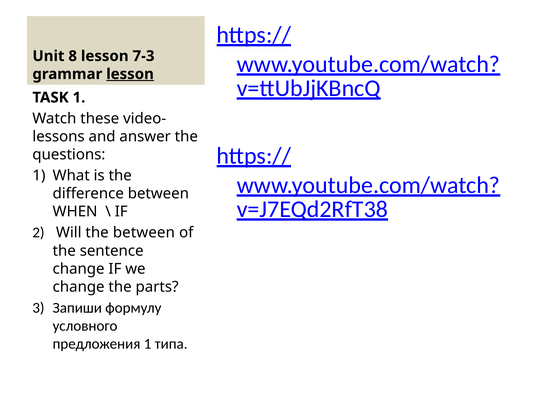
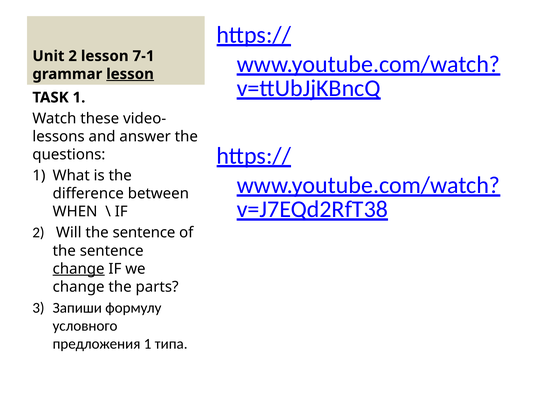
Unit 8: 8 -> 2 (73, 56)
7-3: 7-3 -> 7-1 (144, 56)
Will the between: between -> sentence (144, 233)
change underline: none -> present (79, 269)
